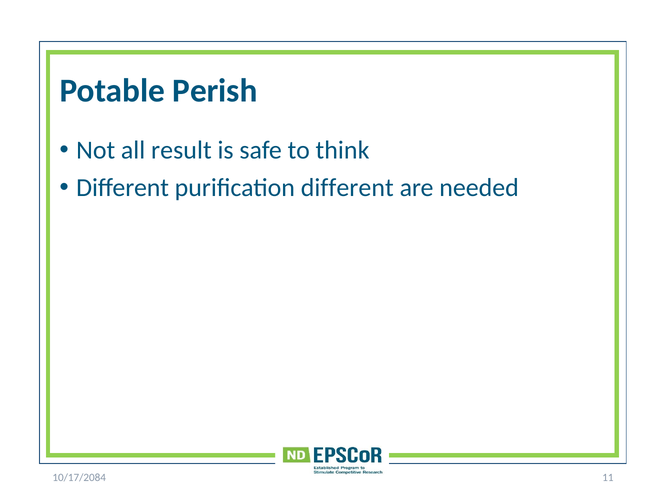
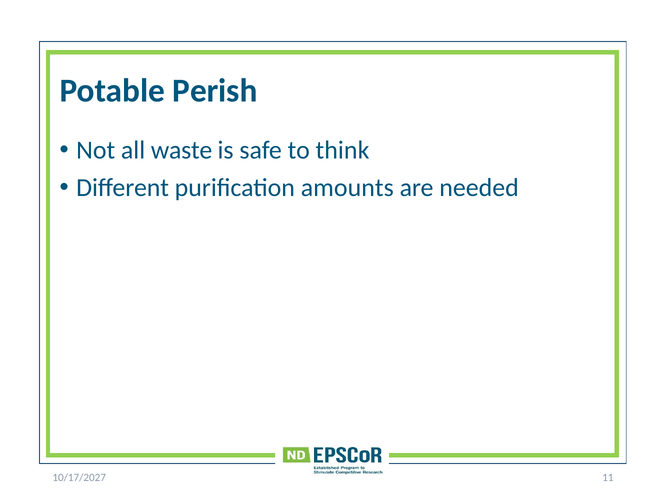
result: result -> waste (182, 150)
purification different: different -> amounts (347, 187)
10/17/2084: 10/17/2084 -> 10/17/2027 (79, 477)
